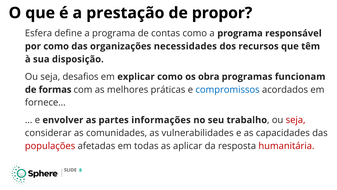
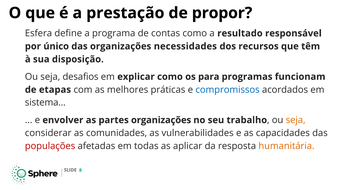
como a programa: programa -> resultado (240, 33)
por como: como -> único (56, 46)
obra: obra -> para (209, 77)
formas: formas -> etapas (55, 89)
fornece: fornece -> sistema (45, 102)
partes informações: informações -> organizações (161, 120)
seja colour: red -> orange (296, 120)
humanitária colour: red -> orange (286, 146)
